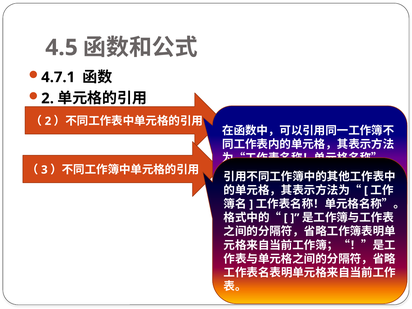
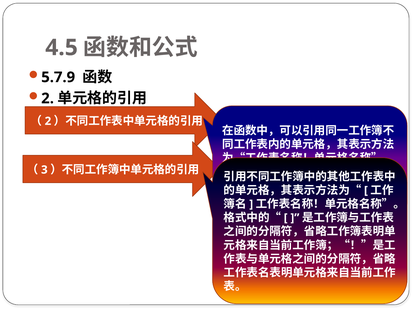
4.7.1: 4.7.1 -> 5.7.9 (58, 77)
